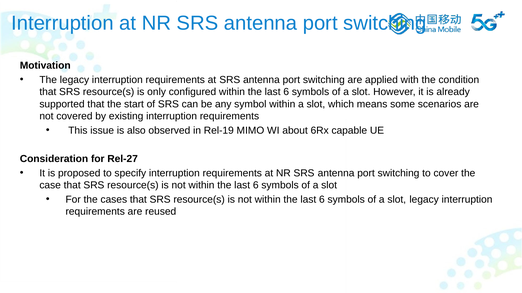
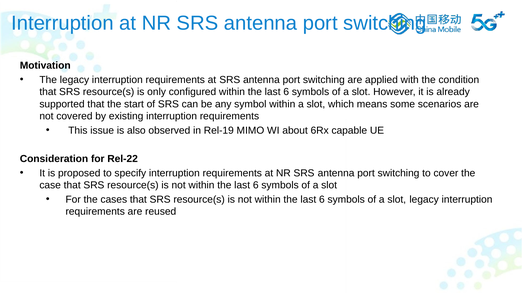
Rel-27: Rel-27 -> Rel-22 (123, 159)
